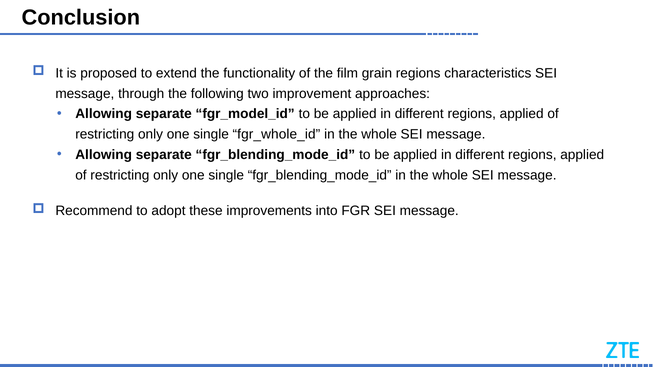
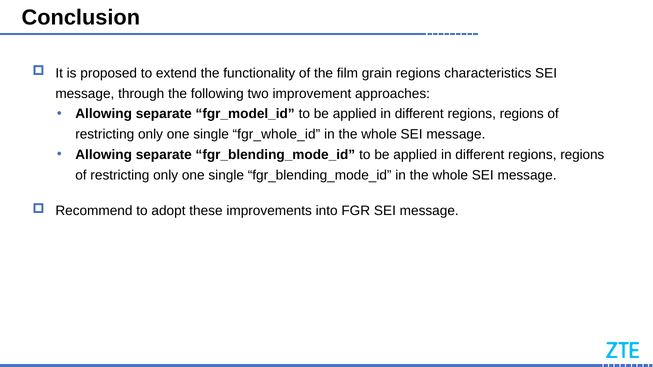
applied: applied -> regions (522, 114)
applied: applied -> regions (582, 155)
